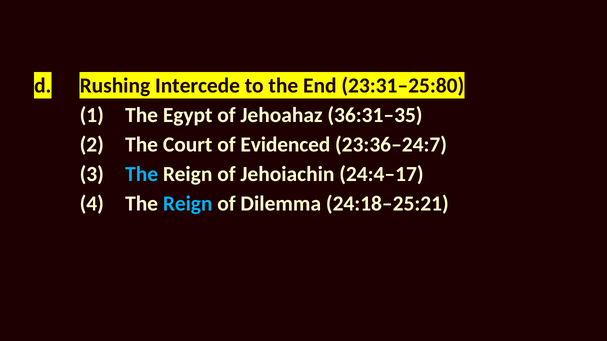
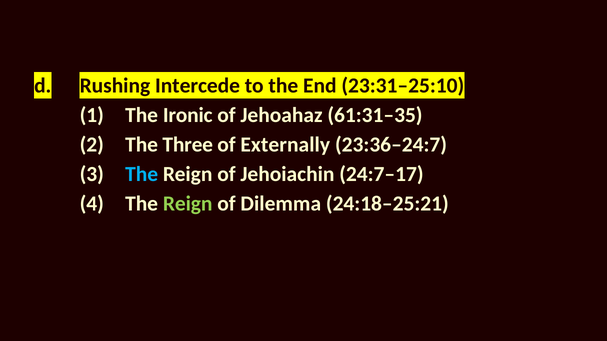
23:31–25:80: 23:31–25:80 -> 23:31–25:10 (403, 86)
Egypt: Egypt -> Ironic (188, 115)
36:31–35: 36:31–35 -> 61:31–35 (375, 115)
Court: Court -> Three (188, 145)
Evidenced: Evidenced -> Externally (285, 145)
24:4–17: 24:4–17 -> 24:7–17 (381, 174)
Reign colour: light blue -> light green (188, 204)
